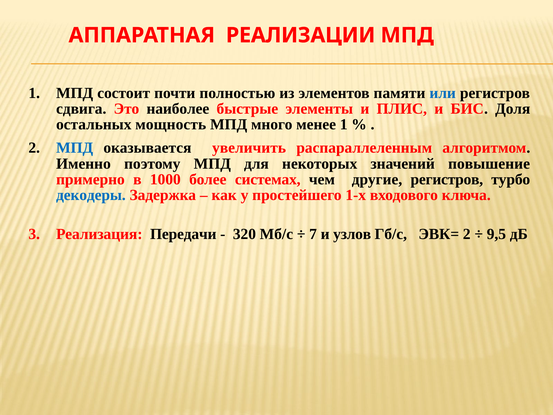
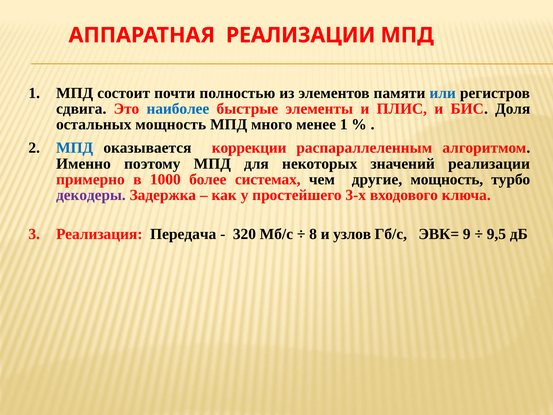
наиболее colour: black -> blue (178, 109)
увеличить: увеличить -> коррекции (249, 148)
значений повышение: повышение -> реализации (489, 164)
другие регистров: регистров -> мощность (447, 179)
декодеры colour: blue -> purple (91, 195)
1-х: 1-х -> 3-х (356, 195)
Передачи: Передачи -> Передача (183, 234)
7: 7 -> 8 (313, 234)
ЭВК= 2: 2 -> 9 (467, 234)
